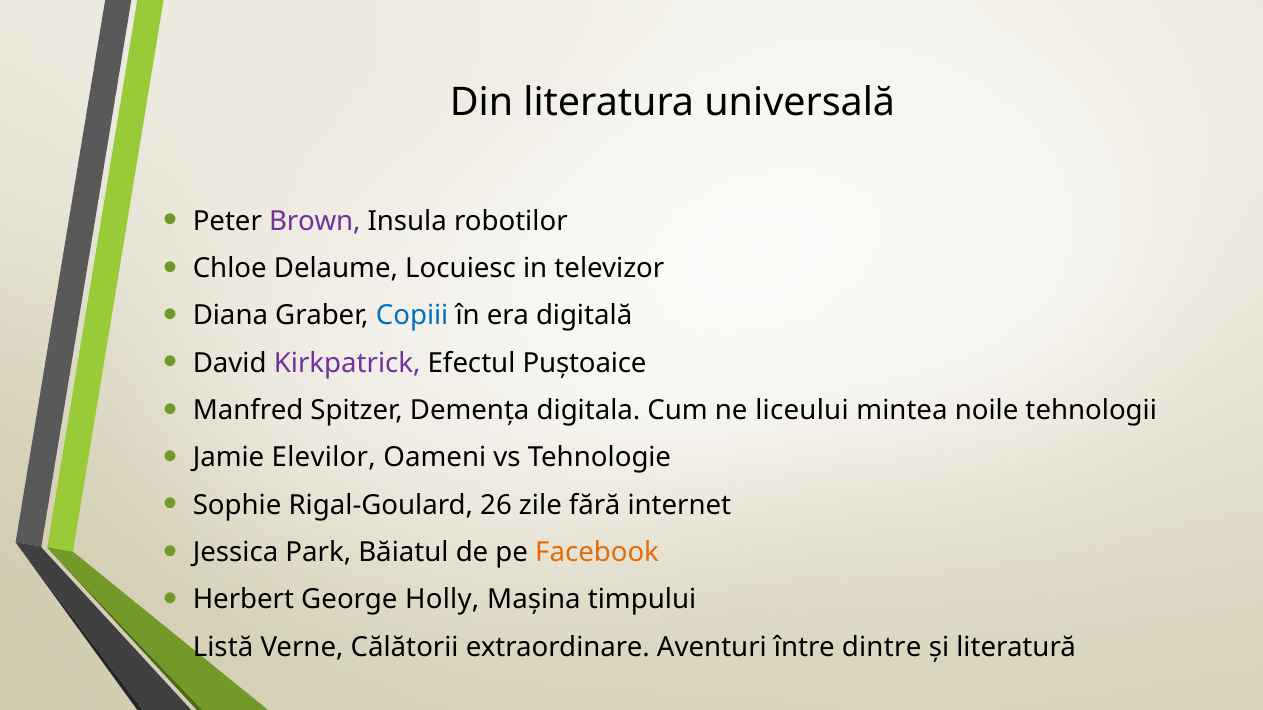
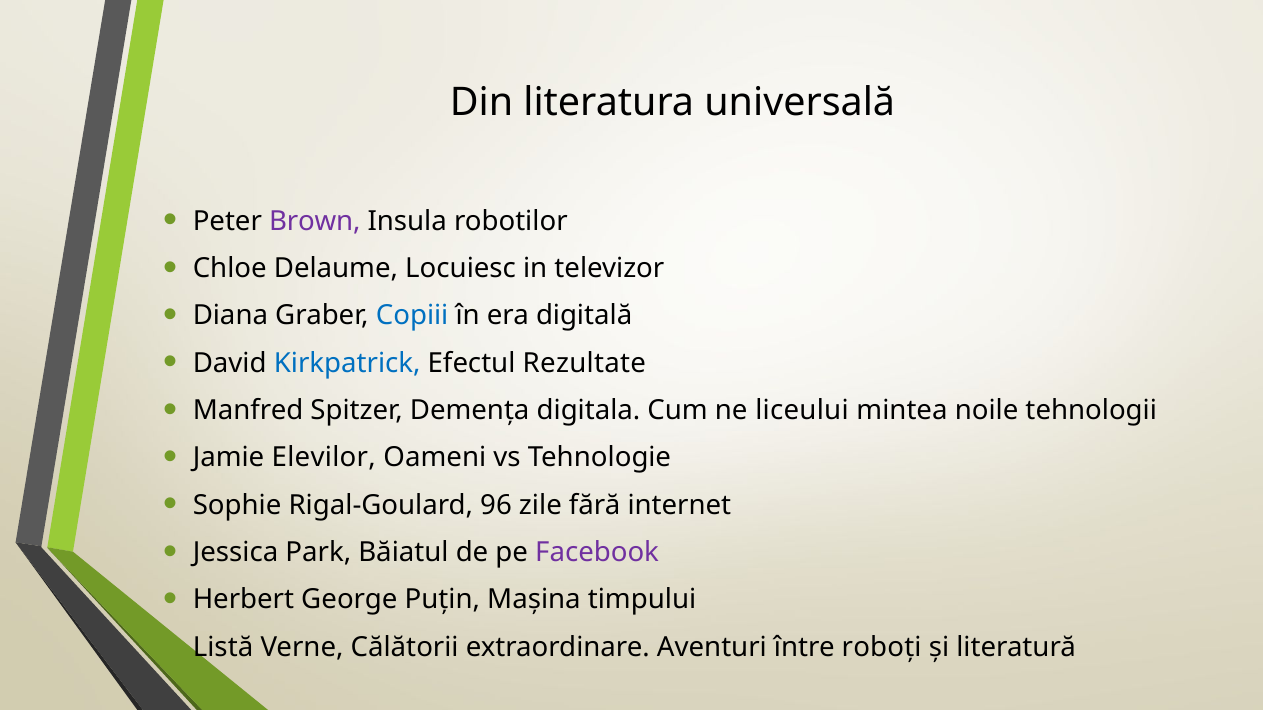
Kirkpatrick colour: purple -> blue (347, 363)
Puștoaice: Puștoaice -> Rezultate (584, 363)
26: 26 -> 96 (496, 505)
Facebook colour: orange -> purple (597, 553)
Holly: Holly -> Puțin (442, 600)
dintre: dintre -> roboți (882, 647)
